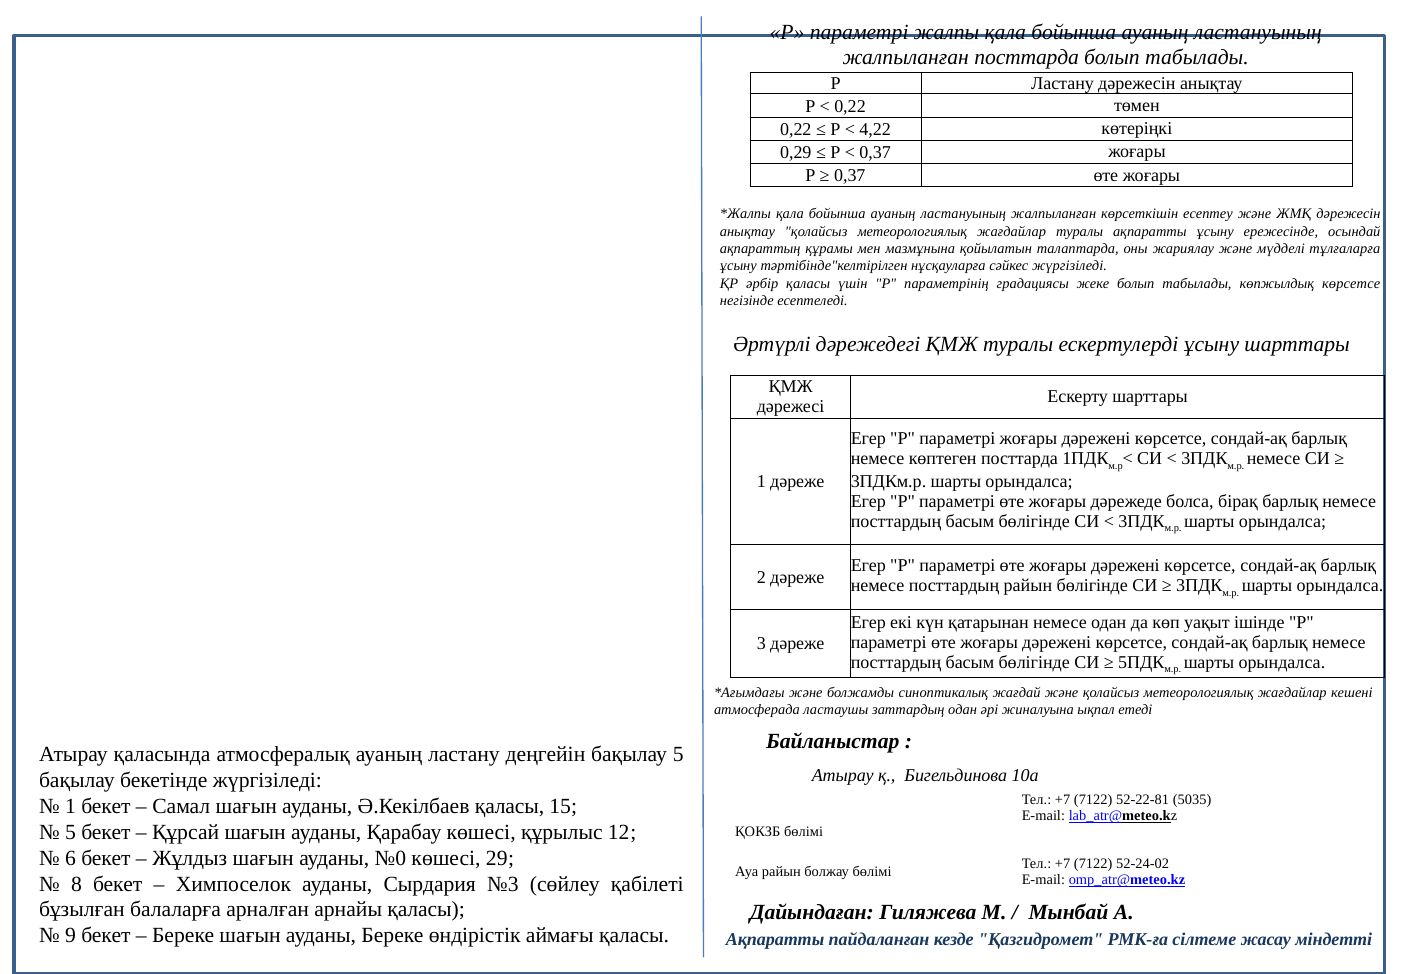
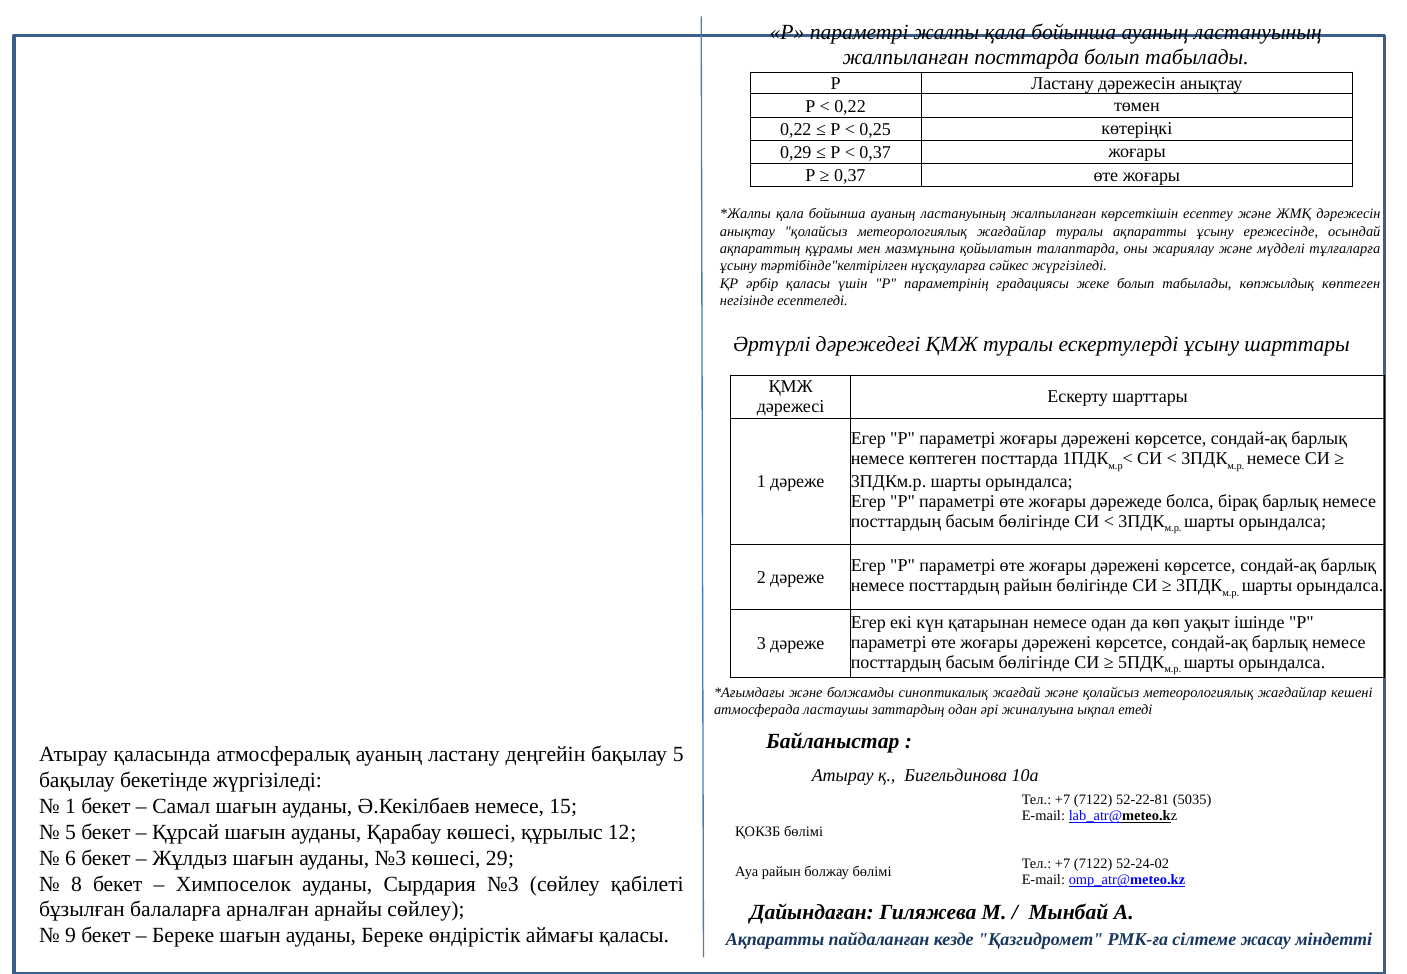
4,22: 4,22 -> 0,25 (875, 129)
көпжылдық көрсетсе: көрсетсе -> көптеген (1351, 283)
Ә.Кекілбаев қаласы: қаласы -> немесе (509, 806)
ауданы №0: №0 -> №3 (390, 858)
арнайы қаласы: қаласы -> сөйлеу (426, 910)
